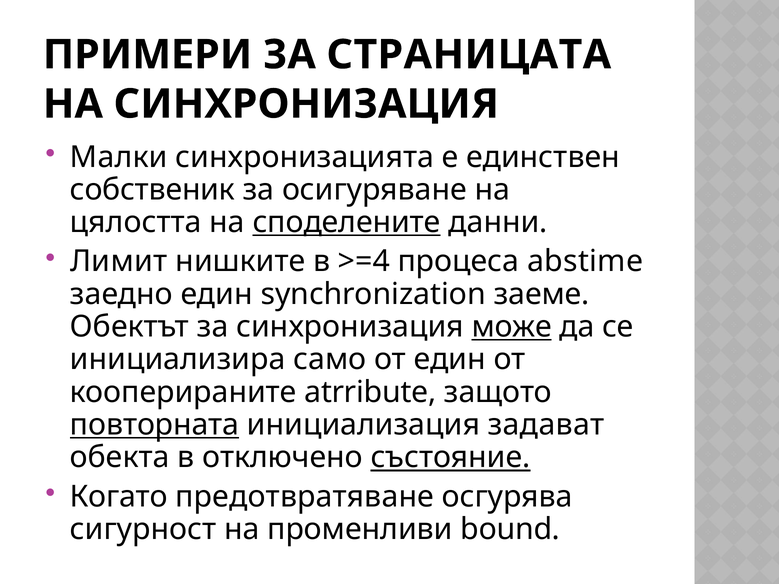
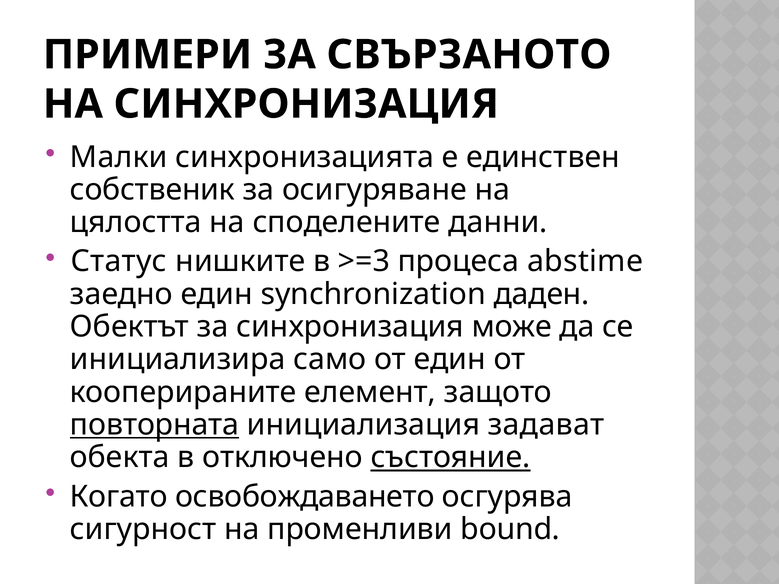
СТРАНИЦАТА: СТРАНИЦАТА -> СВЪРЗАНОТО (469, 55)
споделените underline: present -> none (347, 222)
Лимит: Лимит -> Статус (119, 262)
>=4: >=4 -> >=3 (364, 262)
заеме: заеме -> даден (542, 294)
може underline: present -> none (512, 327)
atrribute: atrribute -> елемент (370, 392)
предотвратяване: предотвратяване -> освобождаването (305, 497)
